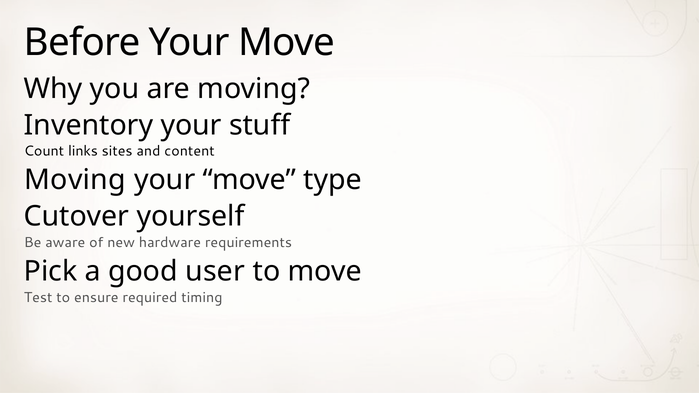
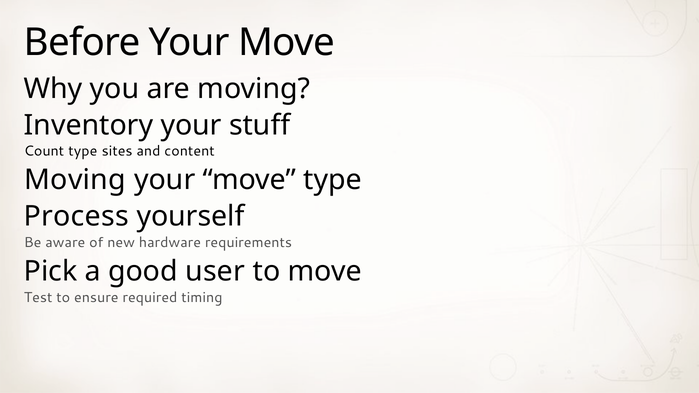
Count links: links -> type (83, 151)
Cutover: Cutover -> Process (76, 217)
